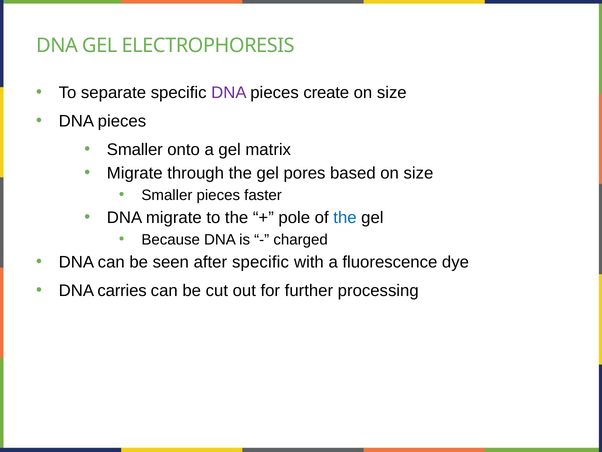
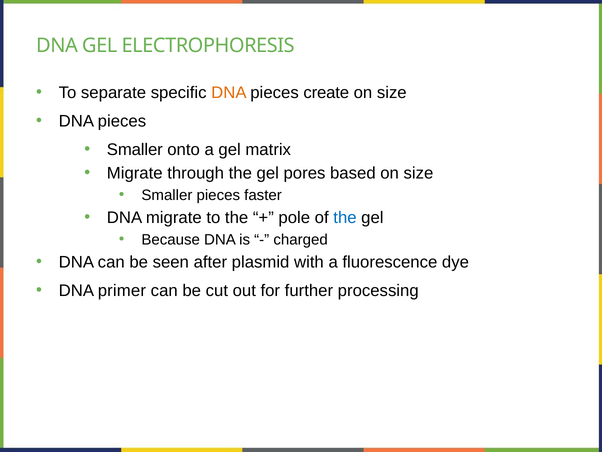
DNA colour: purple -> orange (229, 93)
after specific: specific -> plasmid (261, 262)
carries: carries -> primer (122, 291)
